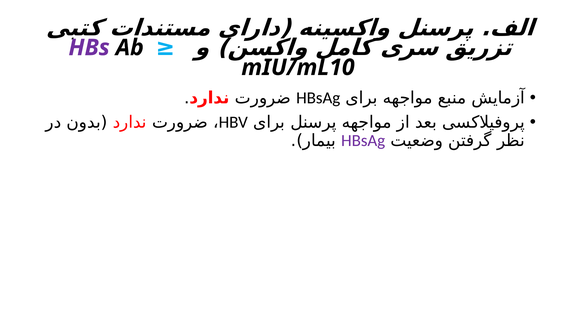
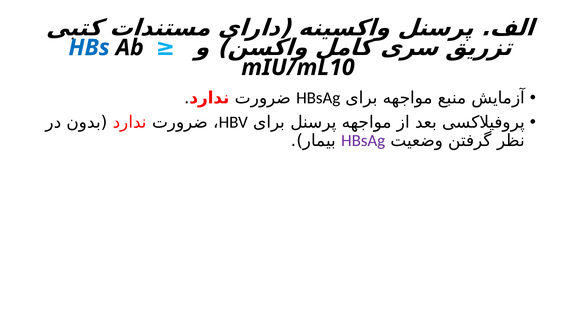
HBs colour: purple -> blue (89, 48)
